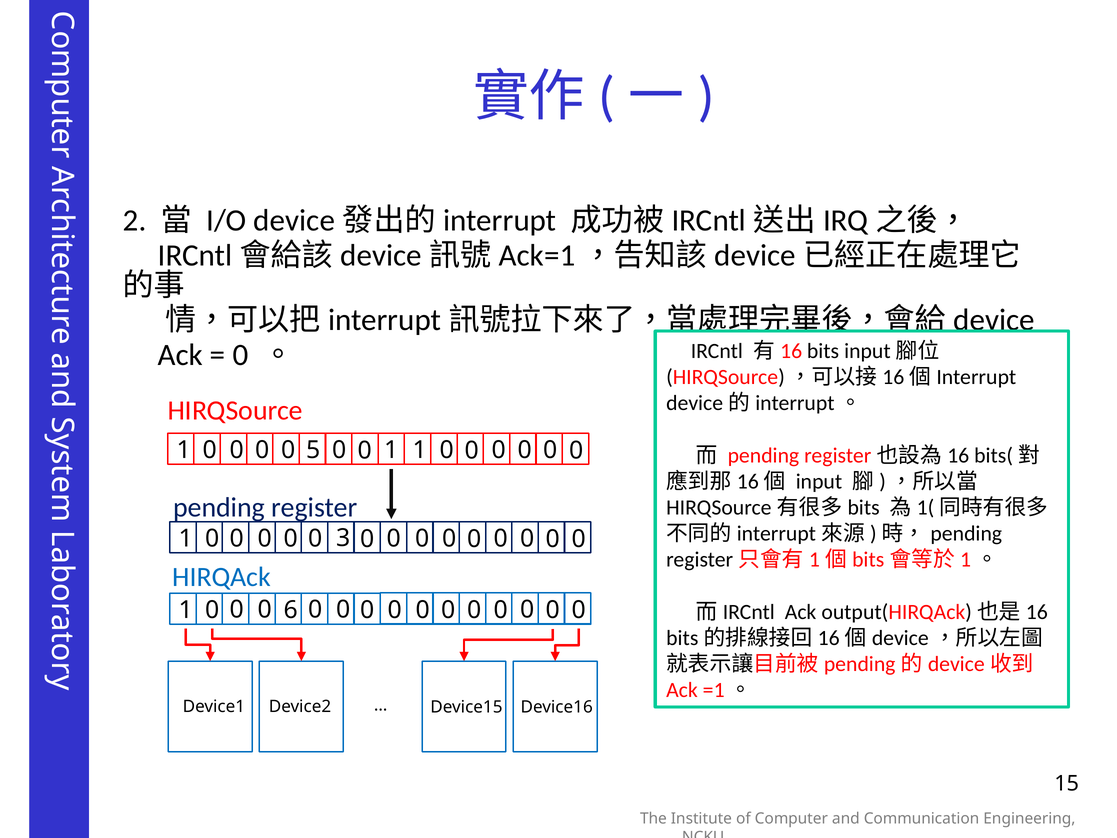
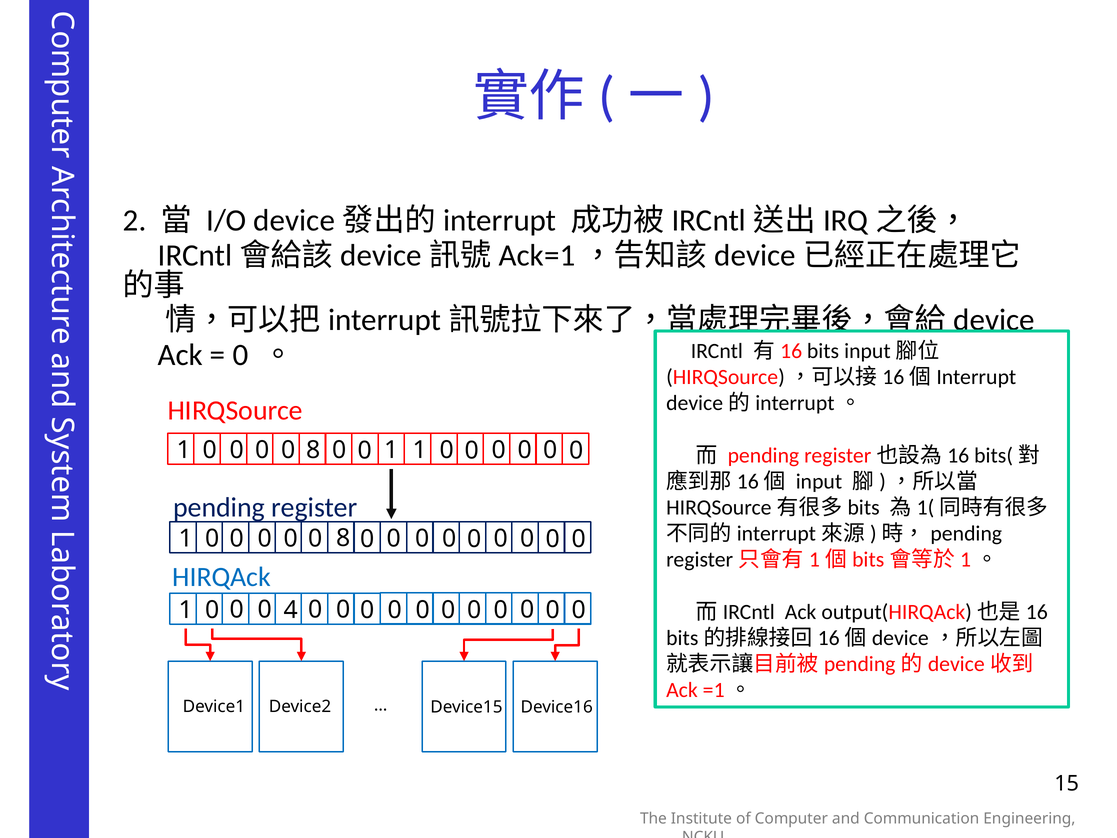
5: 5 -> 8 (313, 450)
3: 3 -> 8 (343, 538)
6: 6 -> 4 (291, 610)
